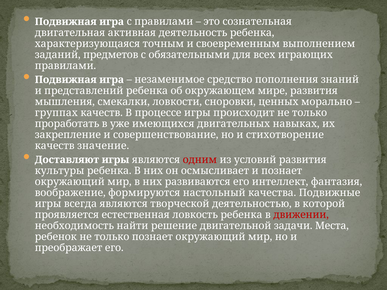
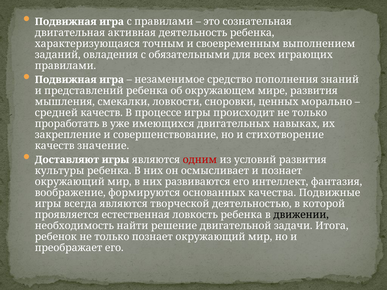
предметов: предметов -> овладения (111, 55)
группах: группах -> средней (56, 113)
настольный: настольный -> основанных (214, 193)
движении colour: red -> black (301, 215)
Места: Места -> Итога (332, 226)
